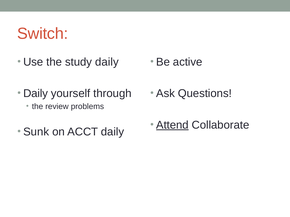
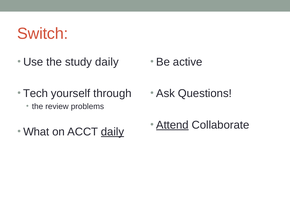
Daily: Daily -> Tech (36, 94)
Sunk: Sunk -> What (36, 132)
daily underline: none -> present (113, 132)
